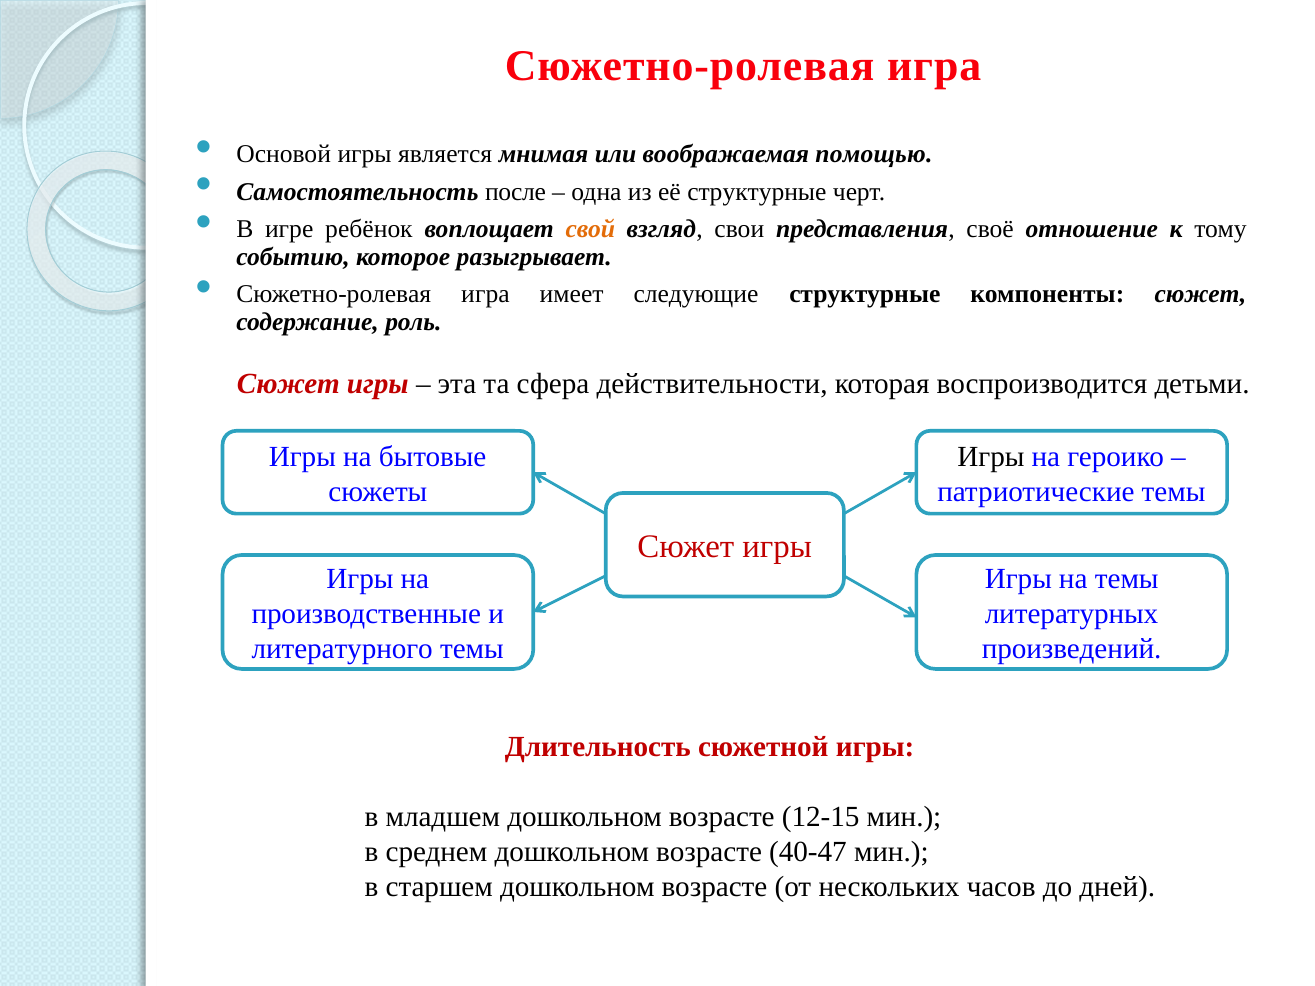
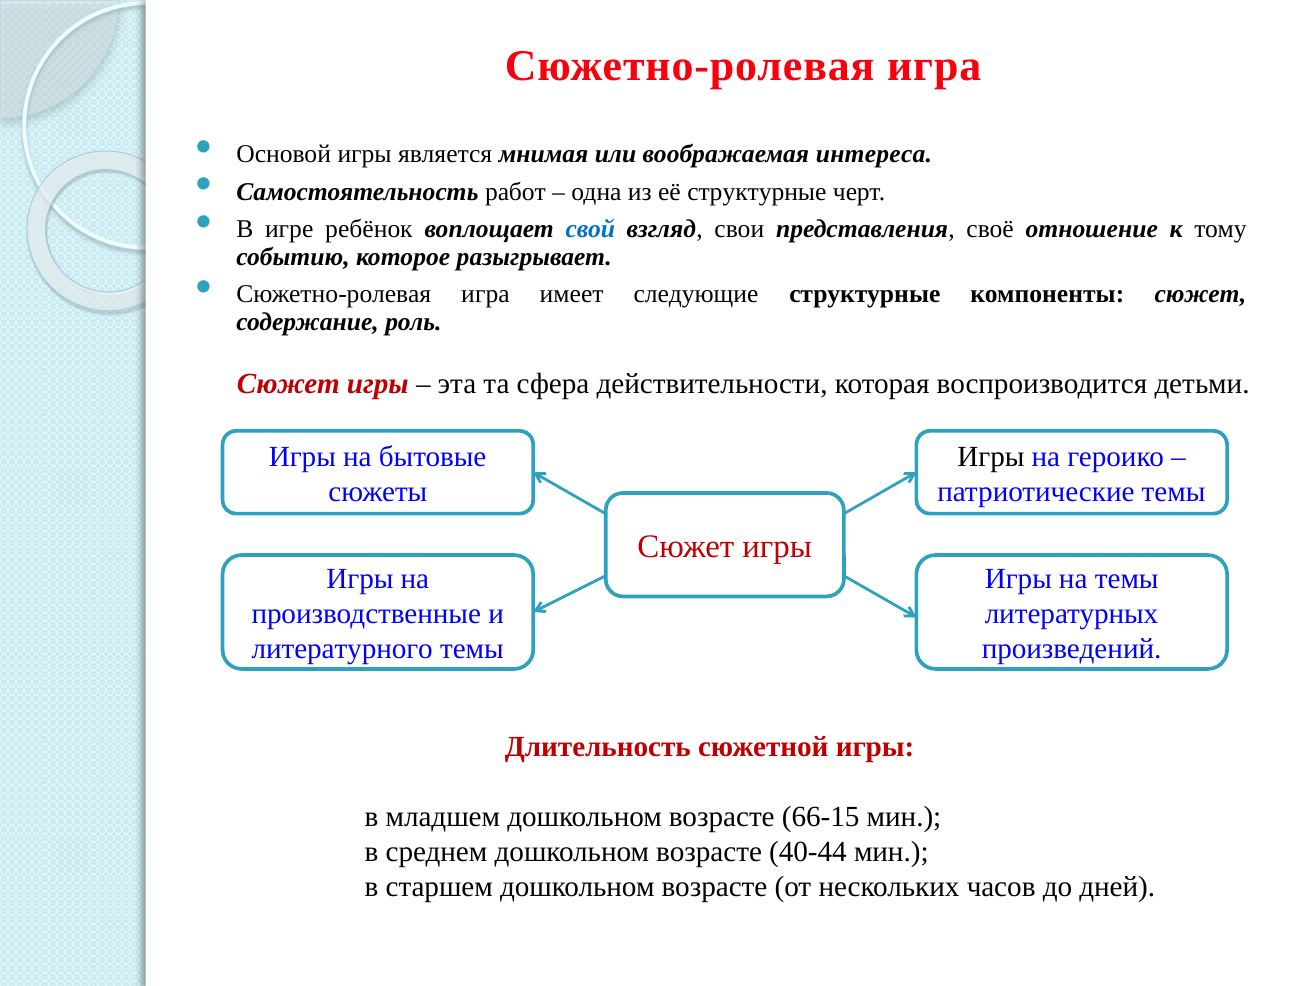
помощью: помощью -> интереса (874, 154)
после: после -> работ (515, 192)
свой colour: orange -> blue (590, 229)
12-15: 12-15 -> 66-15 (821, 817)
40-47: 40-47 -> 40-44 (808, 852)
